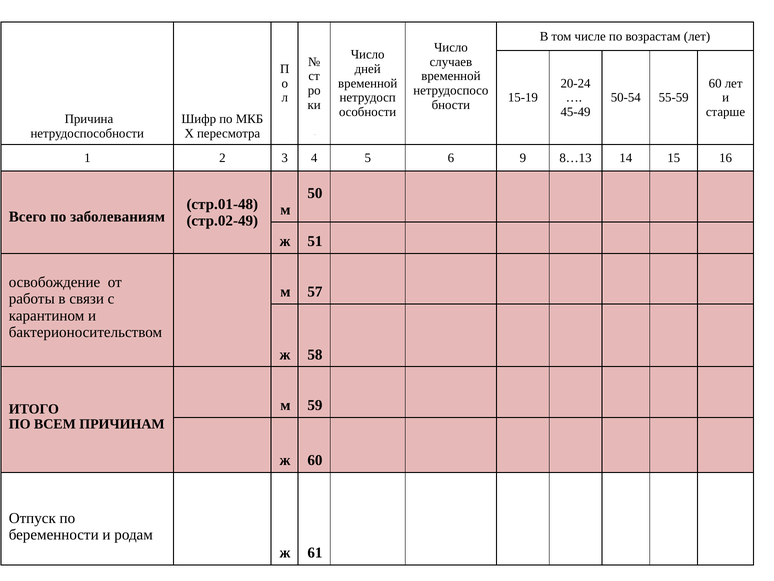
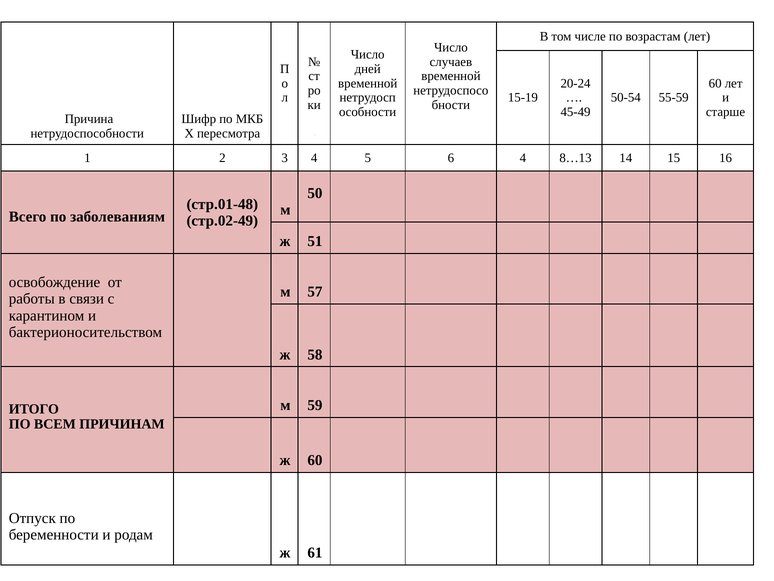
6 9: 9 -> 4 (523, 158)
